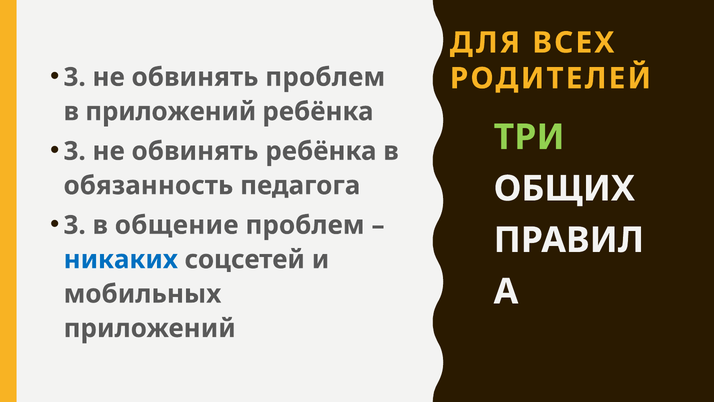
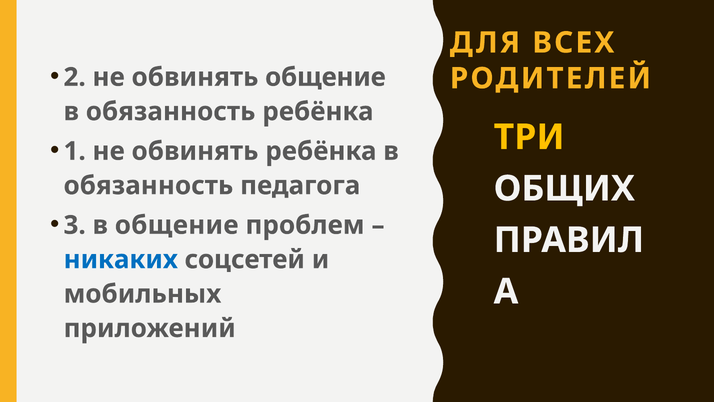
3: 3 -> 2 (75, 77)
обвинять проблем: проблем -> общение (325, 77)
приложений: приложений -> обязанность (171, 112)
ТРИ colour: light green -> yellow (529, 137)
3: 3 -> 1 (75, 151)
